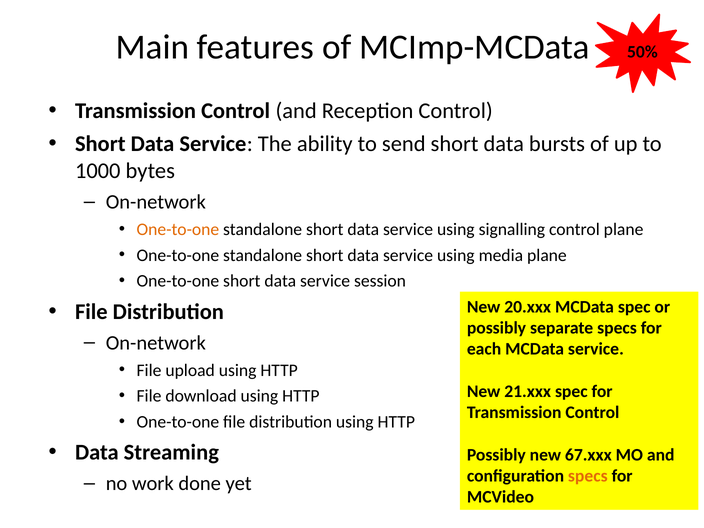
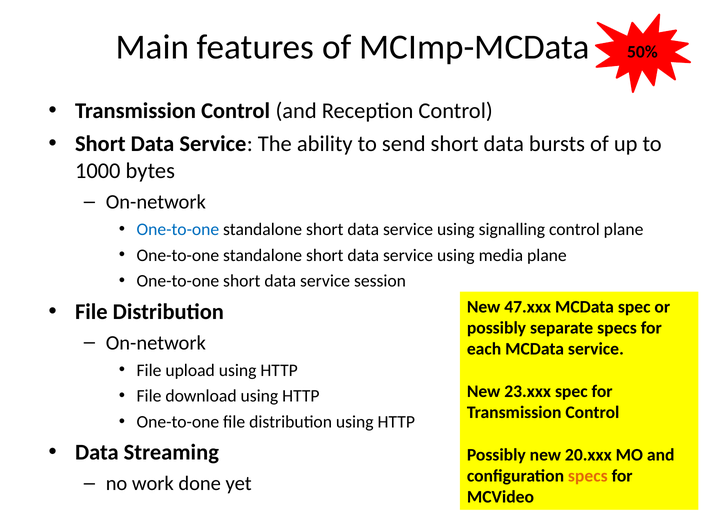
One-to-one colour: orange -> blue (178, 229)
20.xxx: 20.xxx -> 47.xxx (528, 307)
21.xxx: 21.xxx -> 23.xxx (528, 391)
67.xxx: 67.xxx -> 20.xxx (588, 455)
